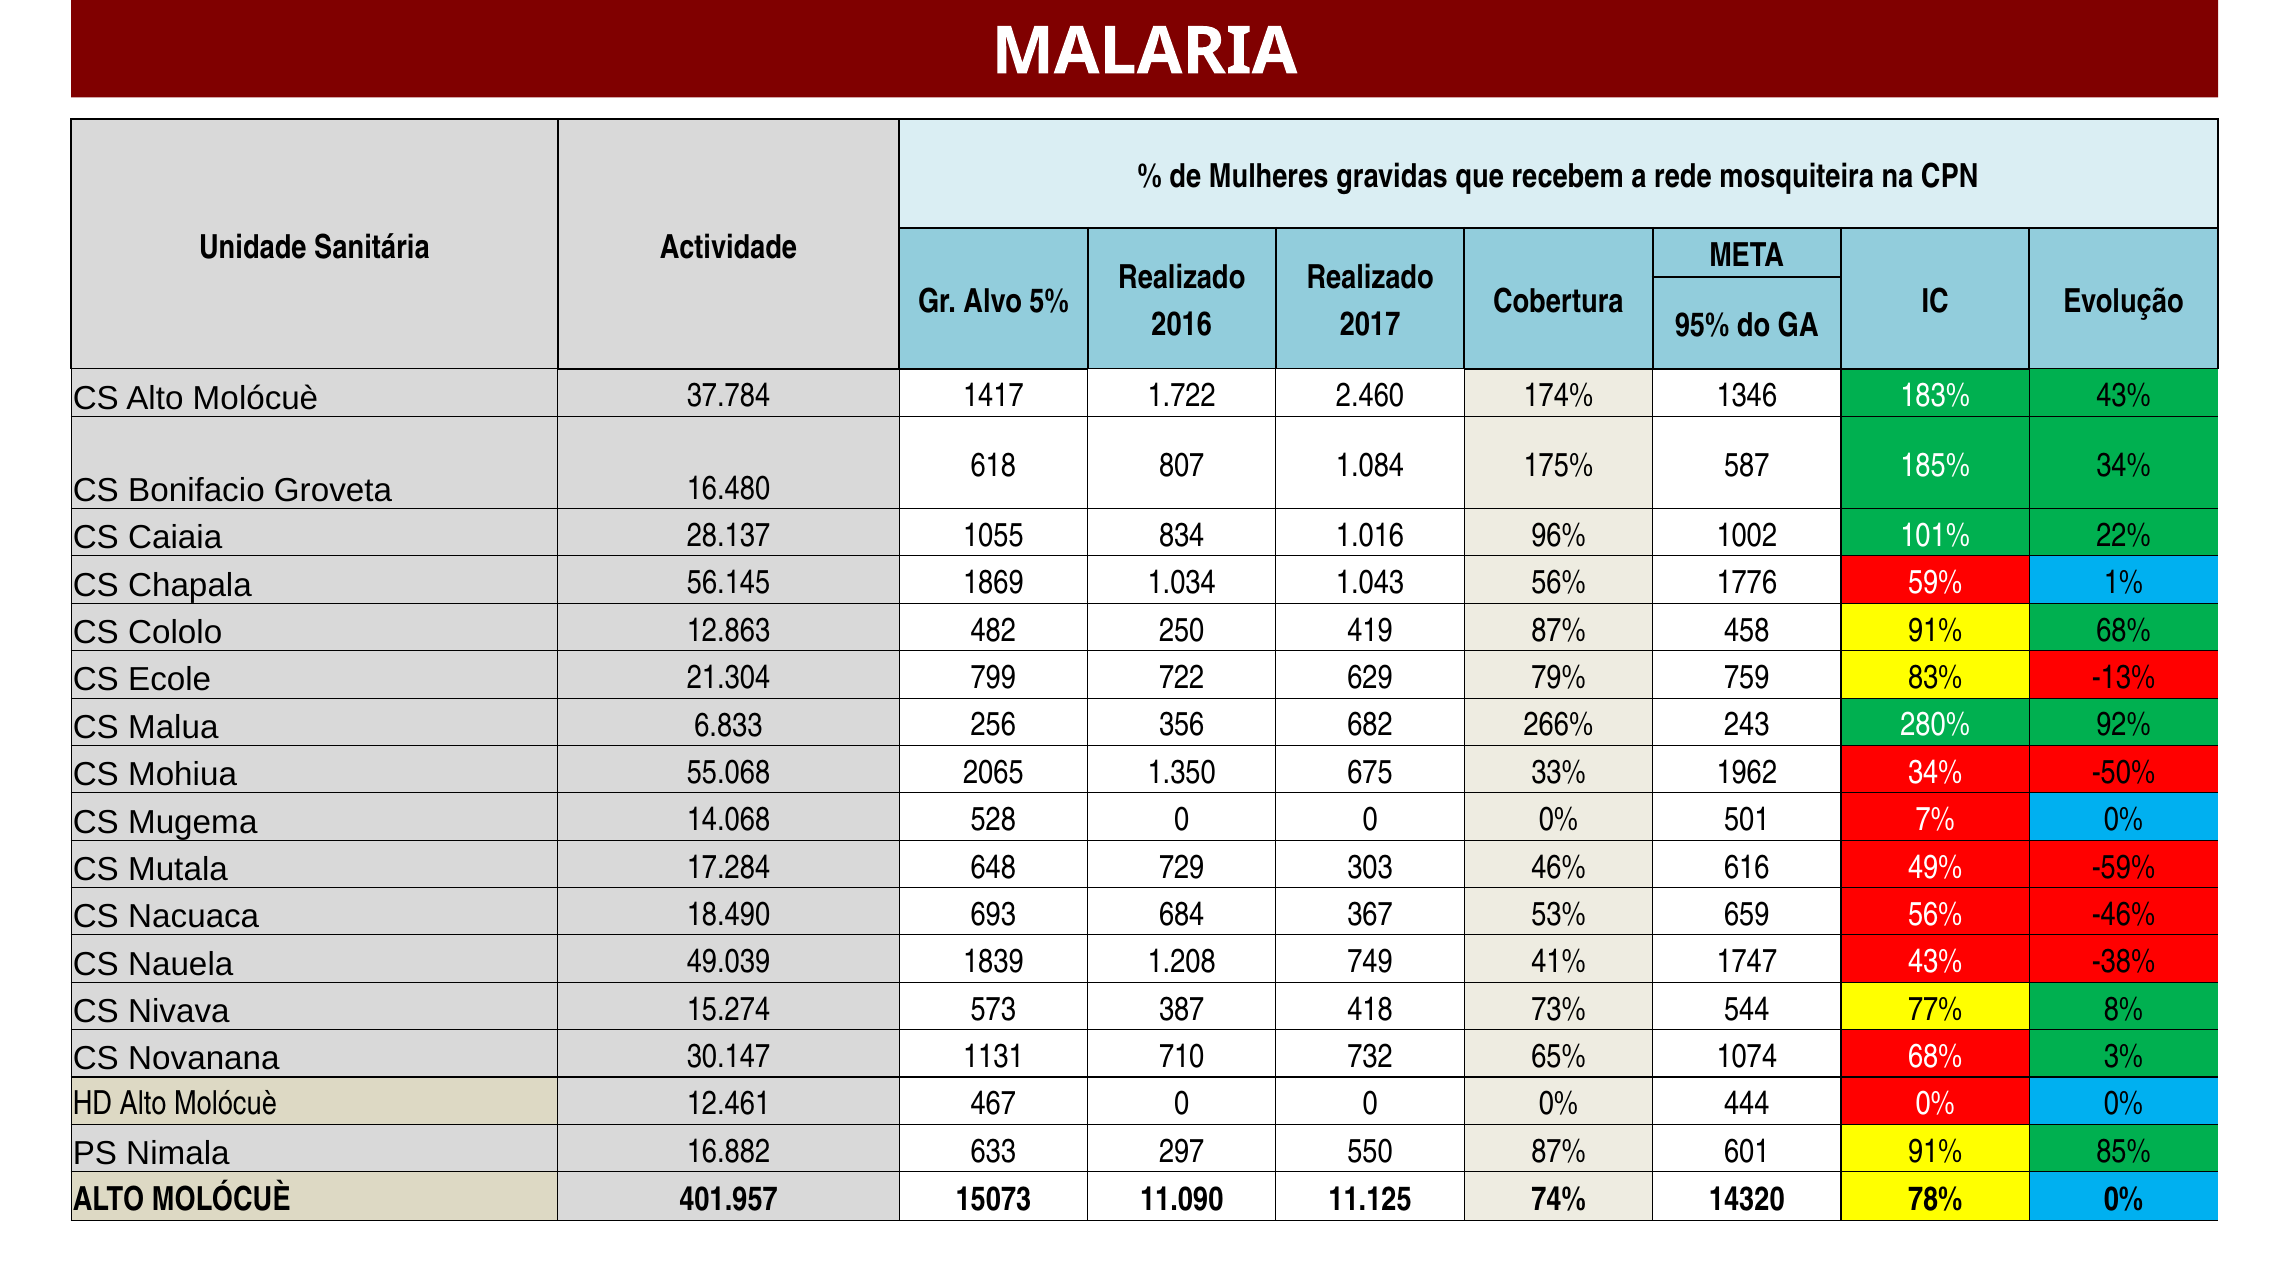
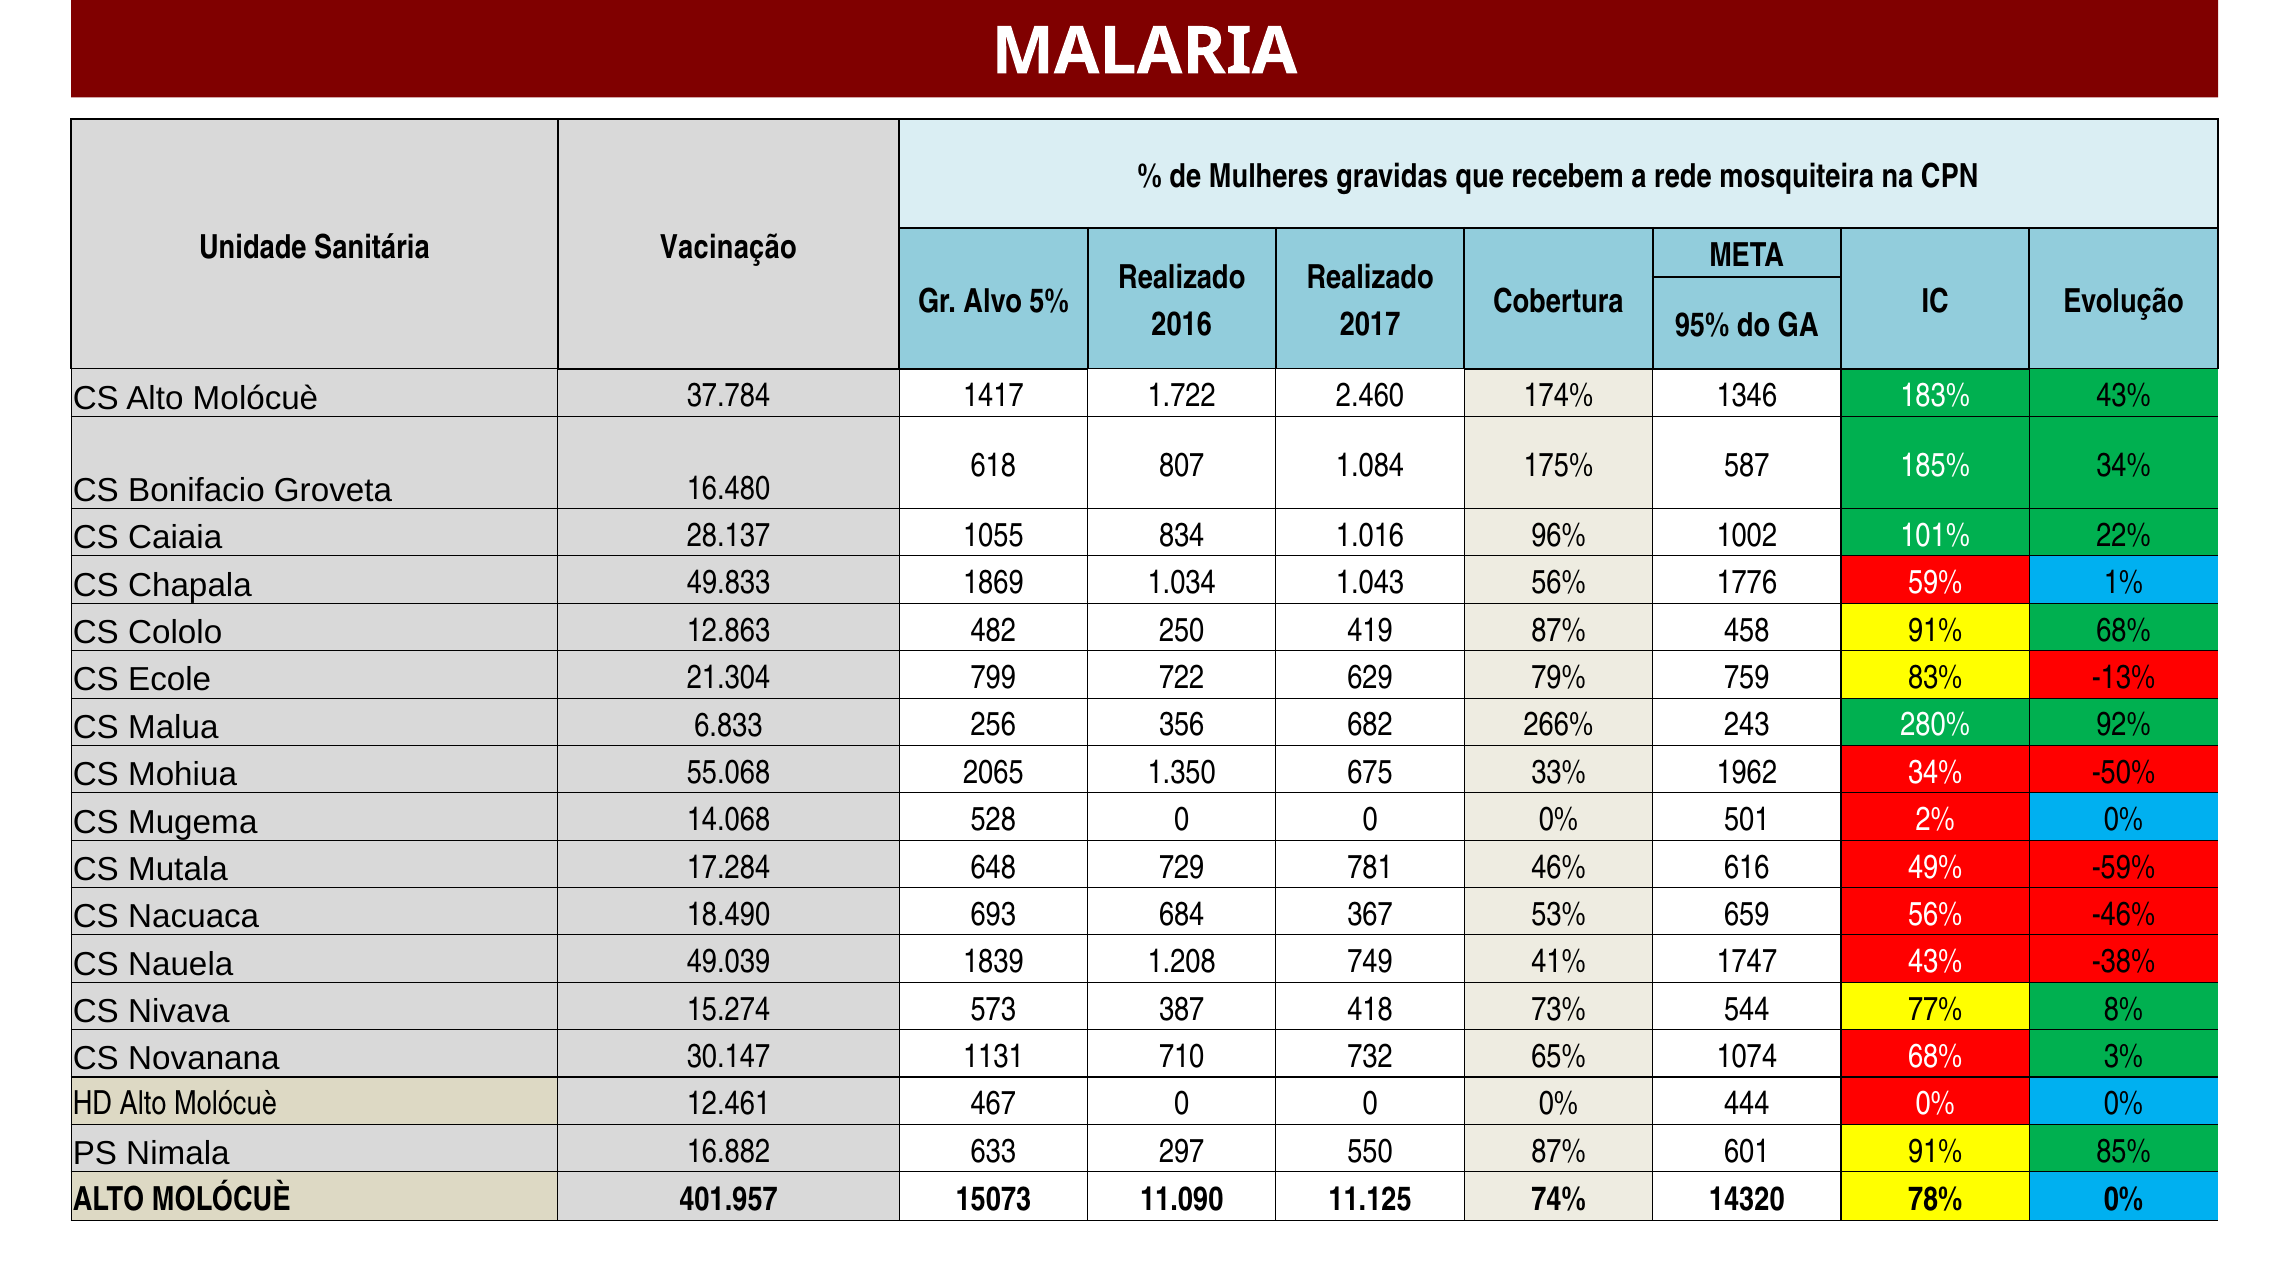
Actividade: Actividade -> Vacinação (728, 247)
56.145: 56.145 -> 49.833 (729, 583)
7%: 7% -> 2% (1935, 820)
303: 303 -> 781 (1370, 867)
